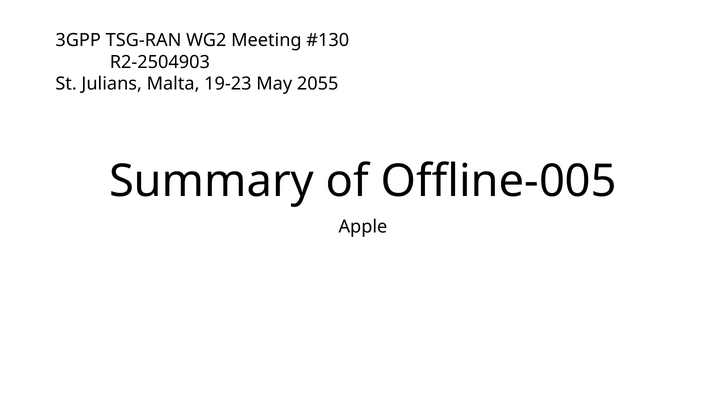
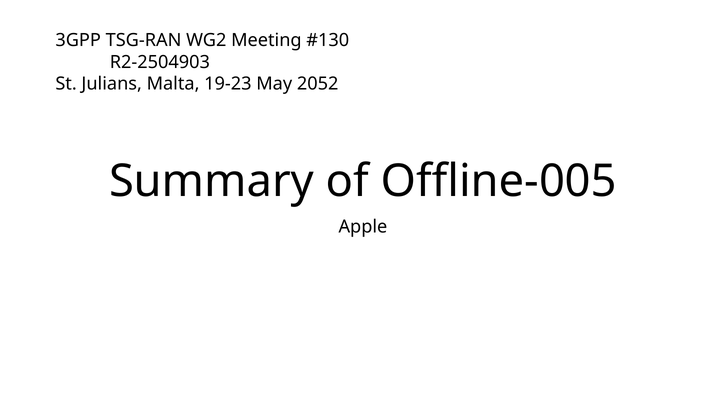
2055: 2055 -> 2052 (318, 84)
